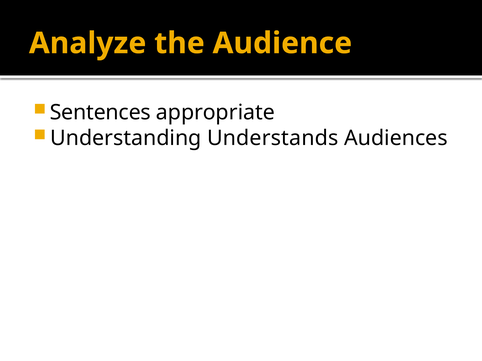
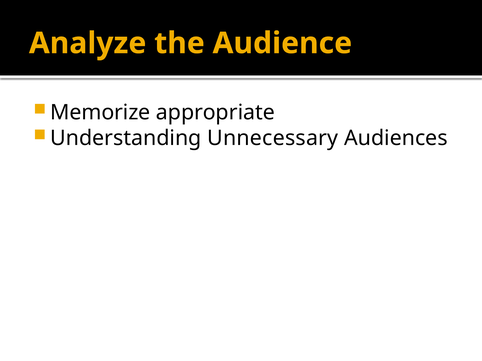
Sentences: Sentences -> Memorize (100, 113)
Understands: Understands -> Unnecessary (273, 138)
